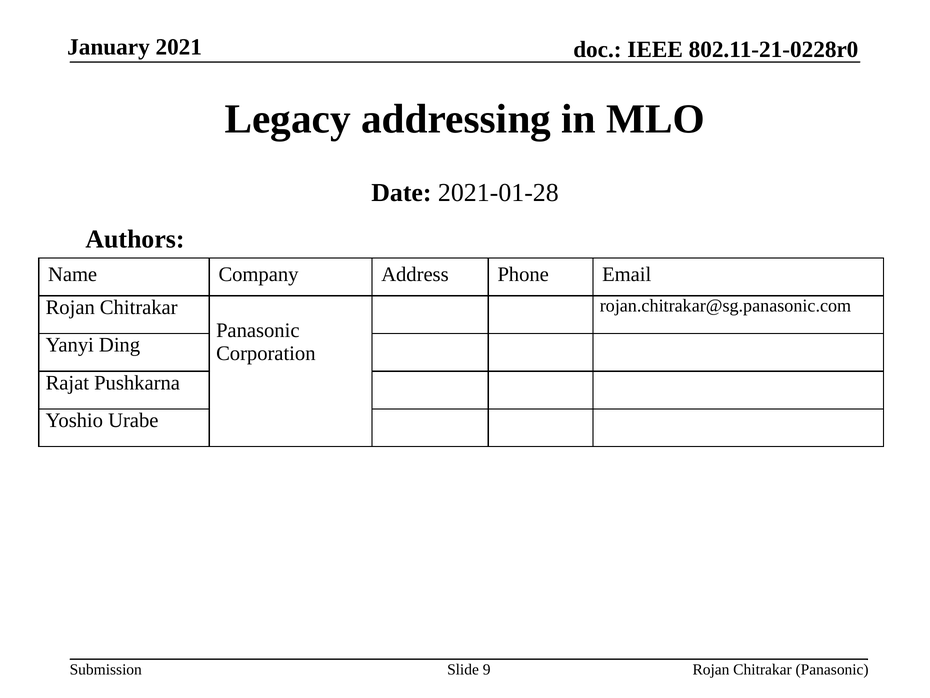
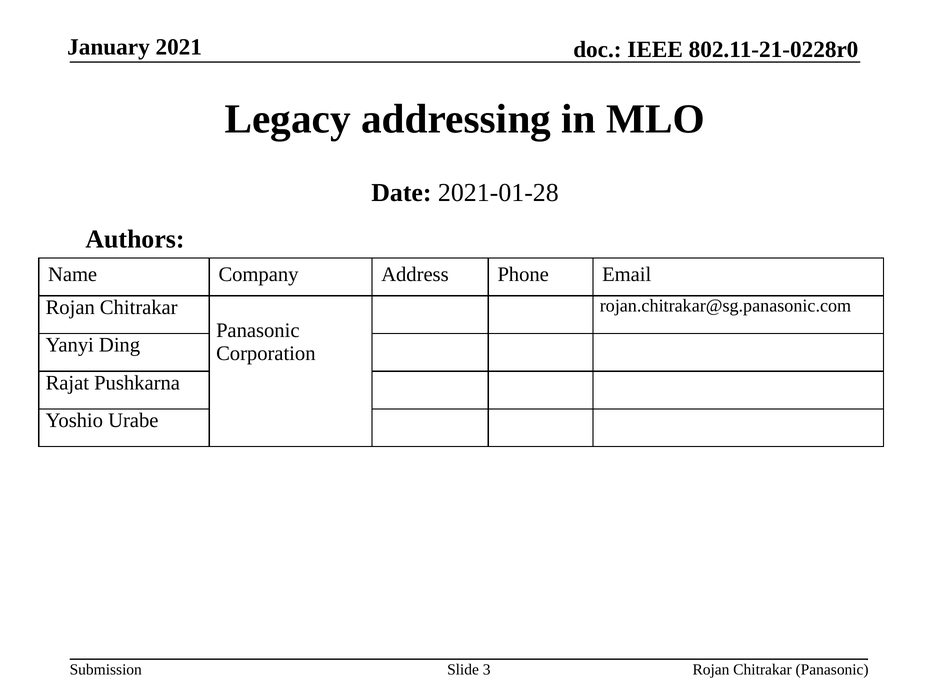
9: 9 -> 3 (487, 669)
